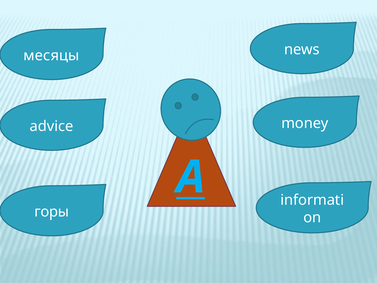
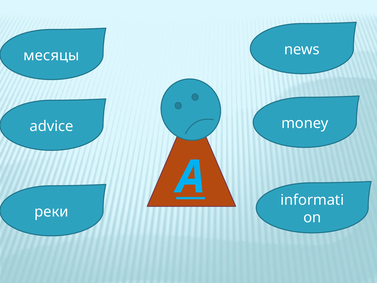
горы: горы -> реки (52, 212)
